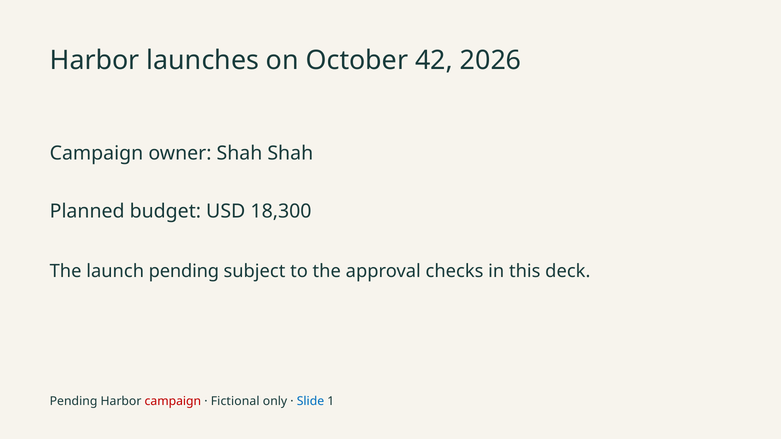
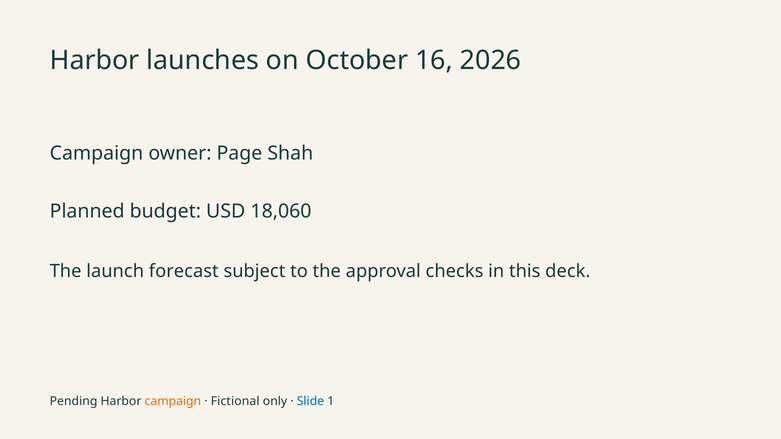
42: 42 -> 16 (434, 61)
owner Shah: Shah -> Page (239, 153)
18,300: 18,300 -> 18,060 (281, 211)
launch pending: pending -> forecast (184, 271)
campaign colour: red -> orange (173, 402)
